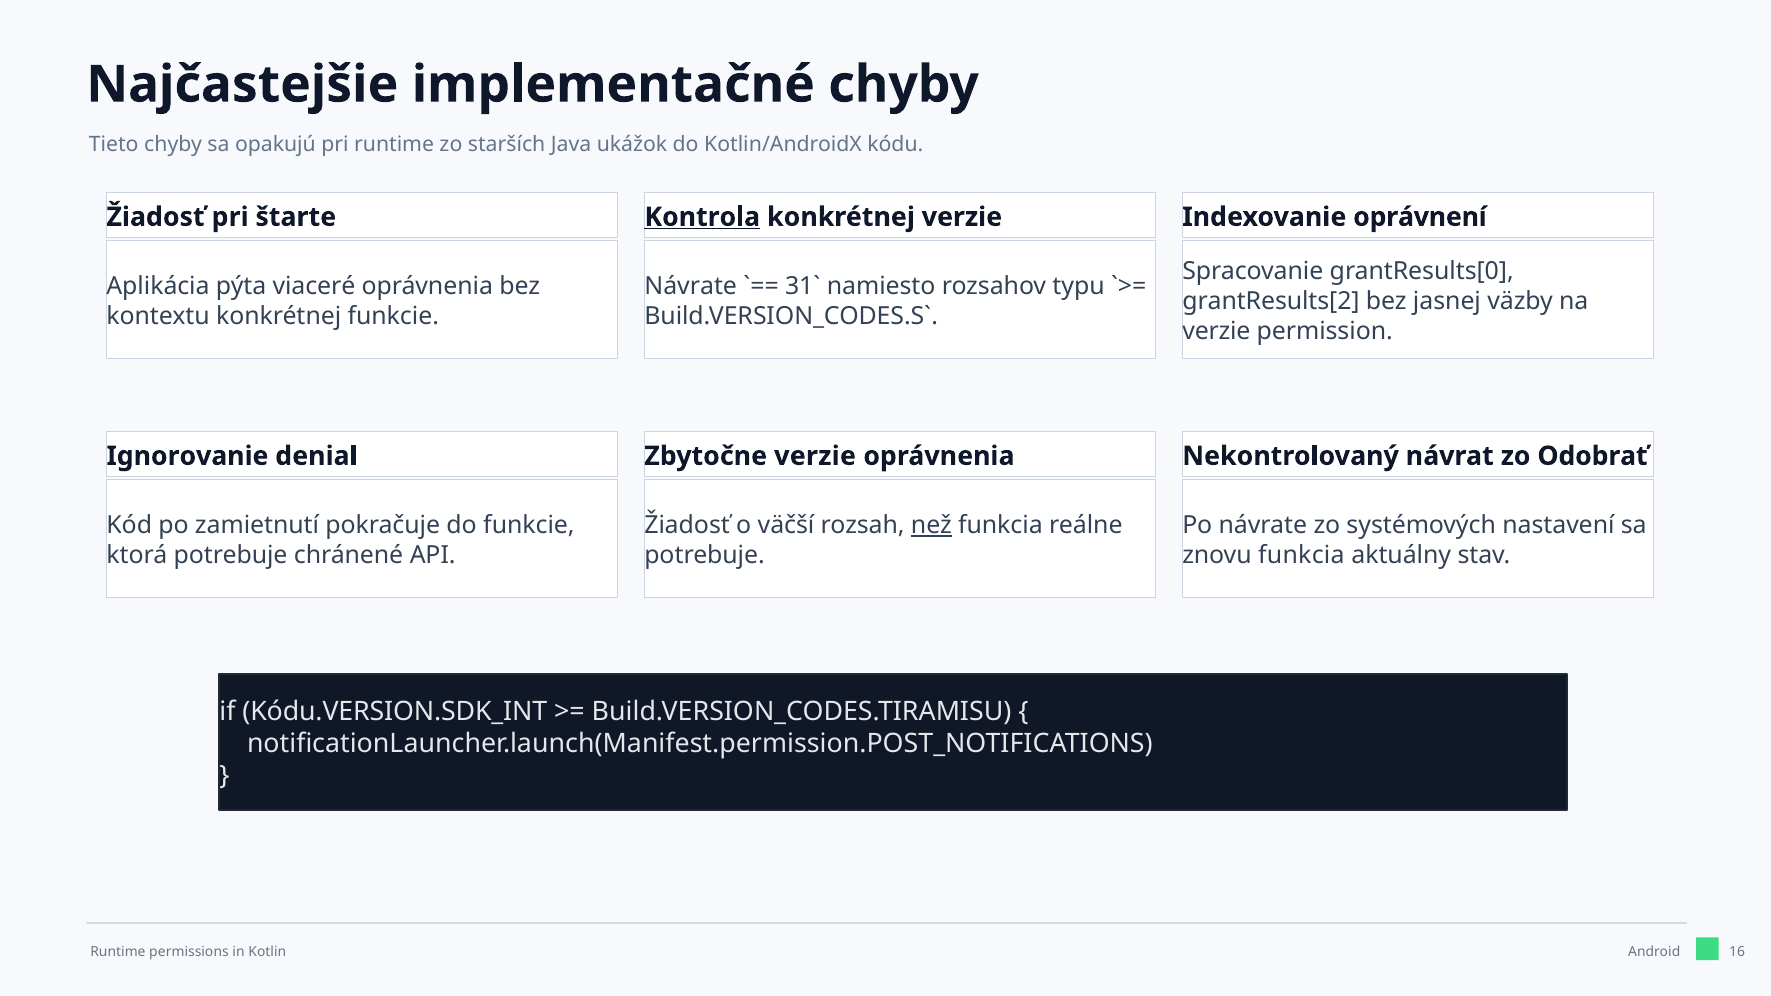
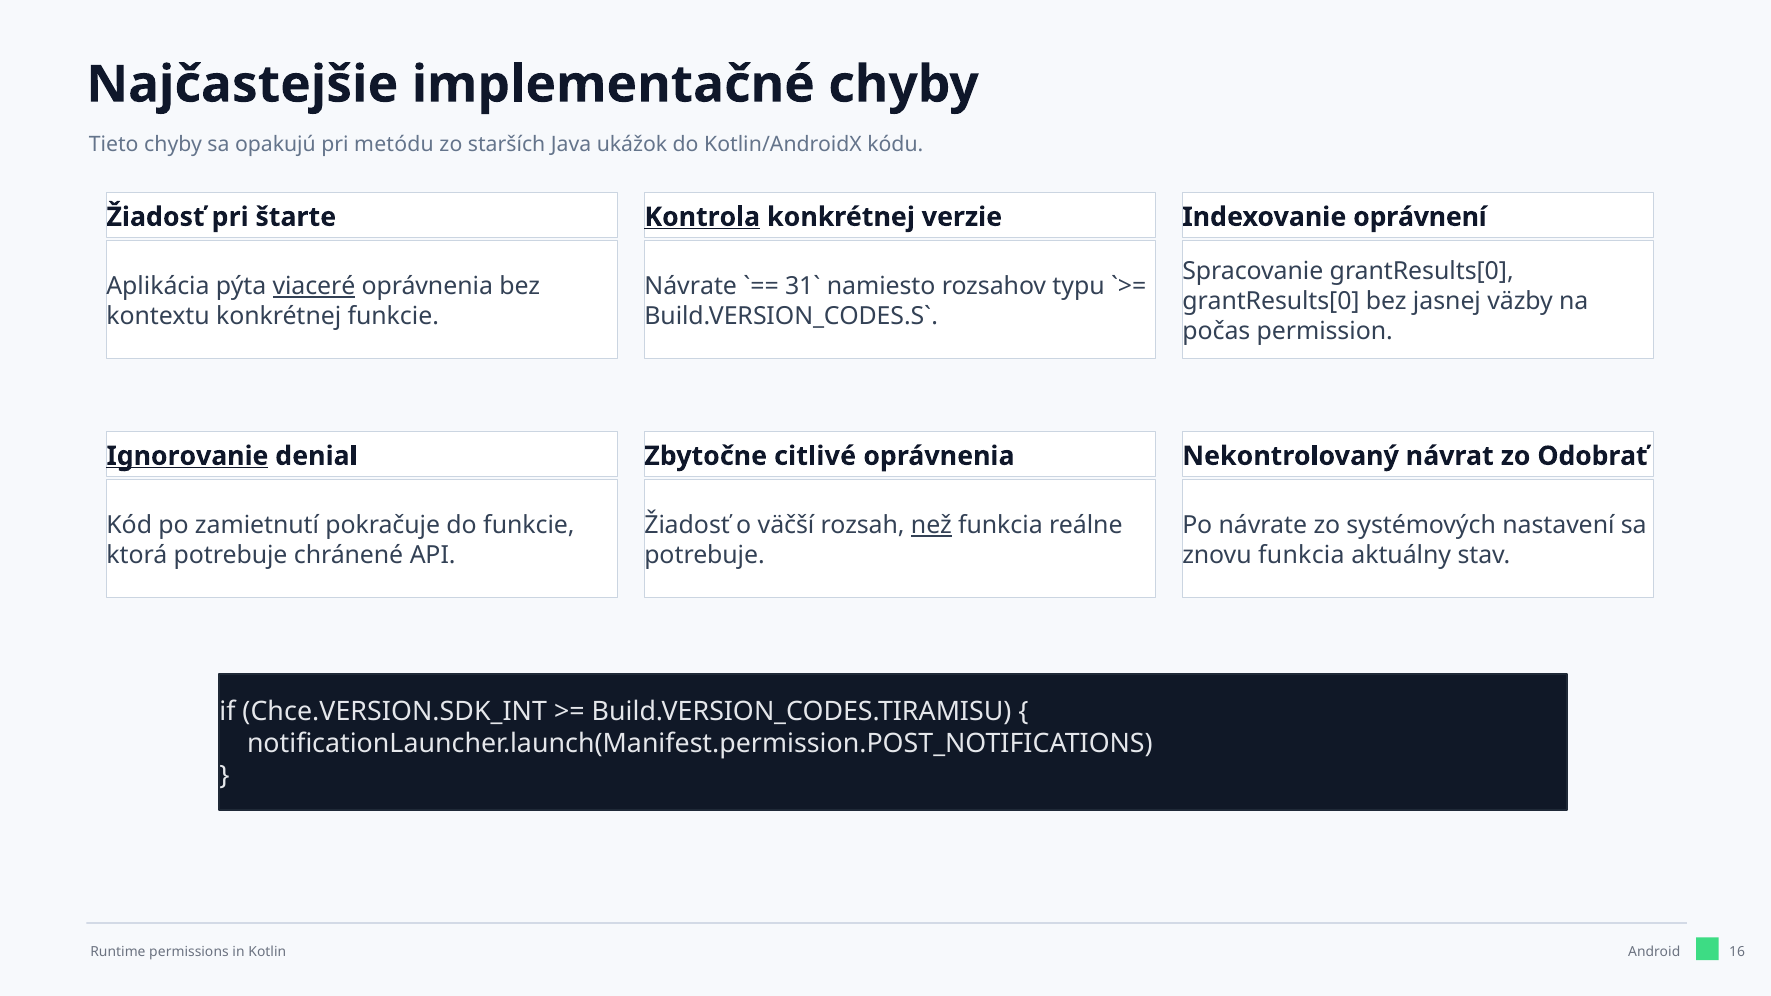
pri runtime: runtime -> metódu (394, 145)
viaceré underline: none -> present (314, 286)
grantResults[2: grantResults[2 -> grantResults[0 (1271, 301)
verzie: verzie -> počas (1216, 331)
Ignorovanie underline: none -> present (187, 456)
Zbytočne verzie: verzie -> citlivé (815, 456)
Kódu.VERSION.SDK_INT: Kódu.VERSION.SDK_INT -> Chce.VERSION.SDK_INT (395, 712)
